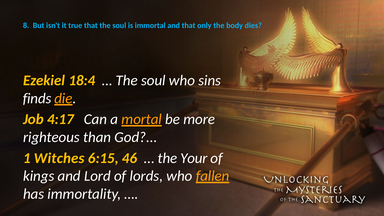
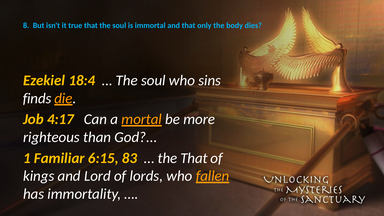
Witches: Witches -> Familiar (59, 158)
46: 46 -> 83 (130, 158)
the Your: Your -> That (194, 158)
